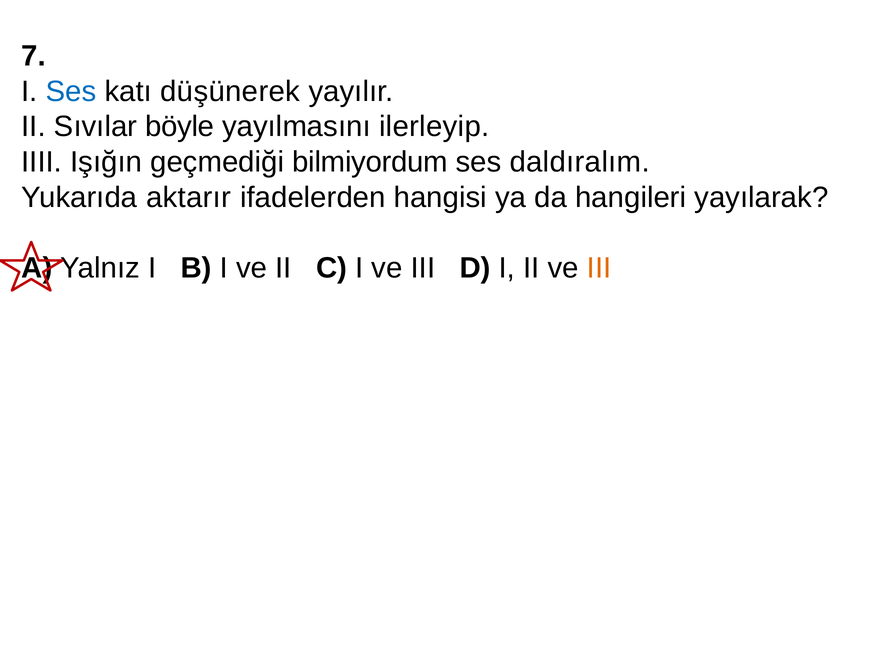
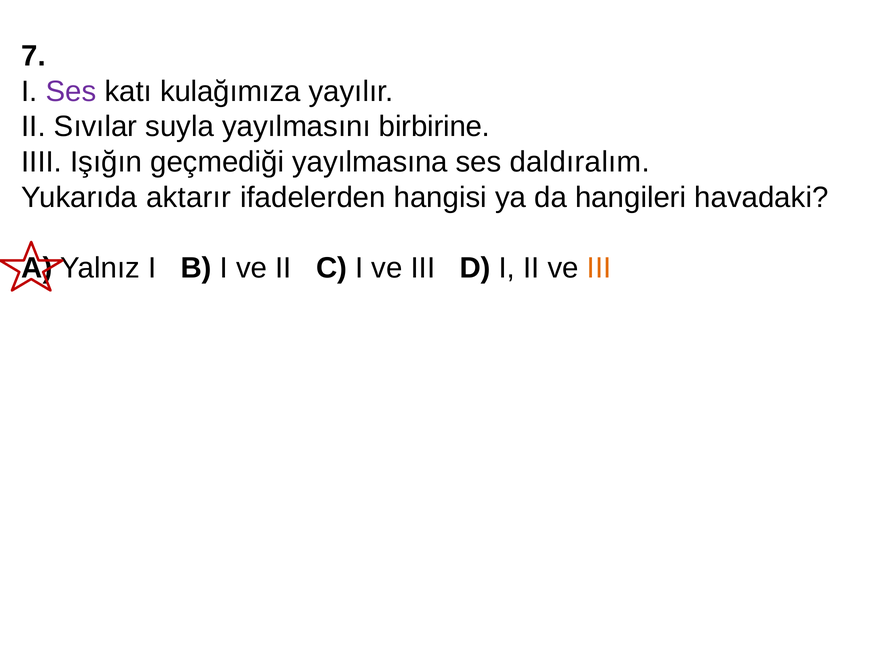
Ses colour: blue -> purple (71, 91)
düşünerek: düşünerek -> kulağımıza (230, 91)
böyle: böyle -> suyla (180, 127)
ilerleyip: ilerleyip -> birbirine (435, 127)
bilmiyordum: bilmiyordum -> yayılmasına (370, 162)
yayılarak: yayılarak -> havadaki (761, 197)
